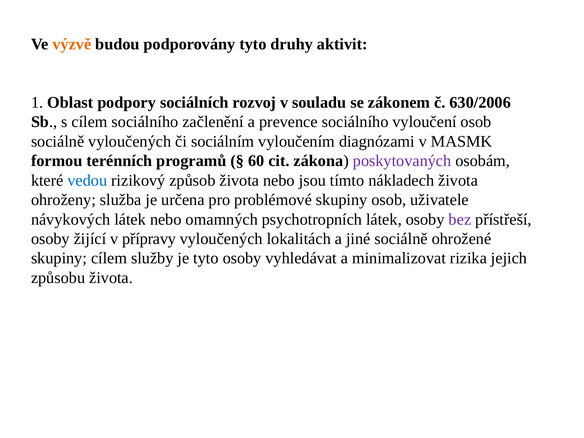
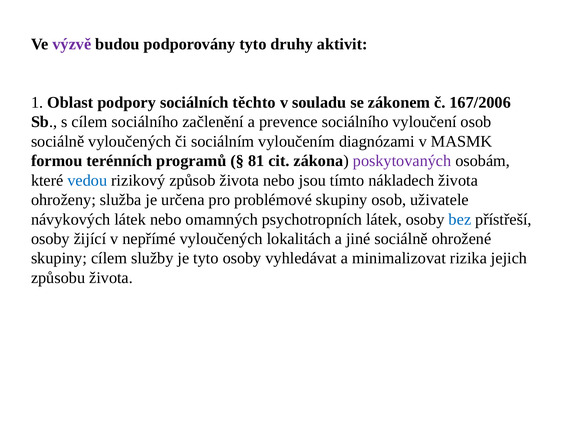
výzvě colour: orange -> purple (72, 44)
rozvoj: rozvoj -> těchto (254, 102)
630/2006: 630/2006 -> 167/2006 (480, 102)
60: 60 -> 81 (256, 161)
bez colour: purple -> blue (460, 219)
přípravy: přípravy -> nepřímé (149, 239)
